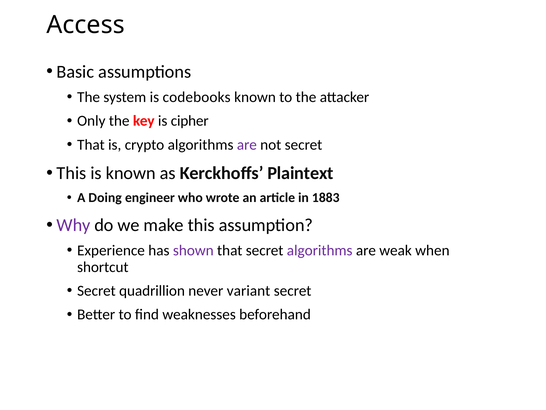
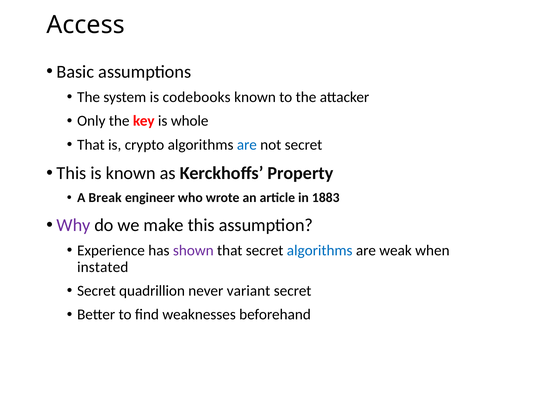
cipher: cipher -> whole (190, 121)
are colour: purple -> blue (247, 145)
Plaintext: Plaintext -> Property (300, 173)
Doing: Doing -> Break (105, 197)
algorithms colour: purple -> blue (320, 250)
shortcut: shortcut -> instated (103, 267)
